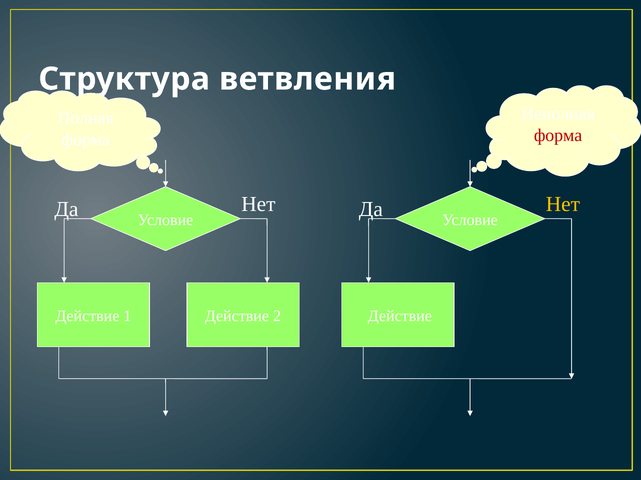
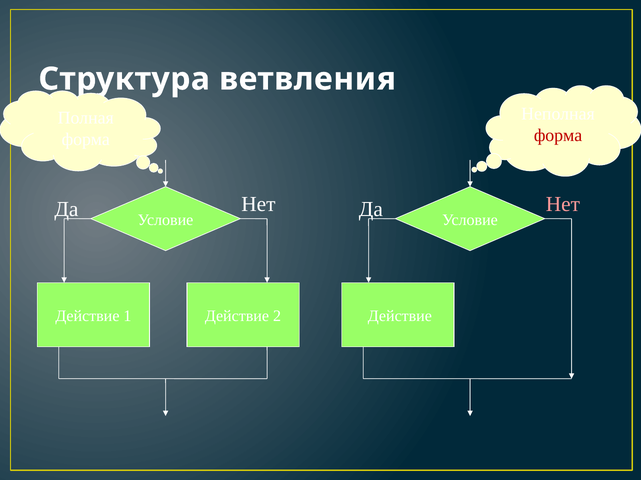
Нет colour: yellow -> pink (563, 204)
